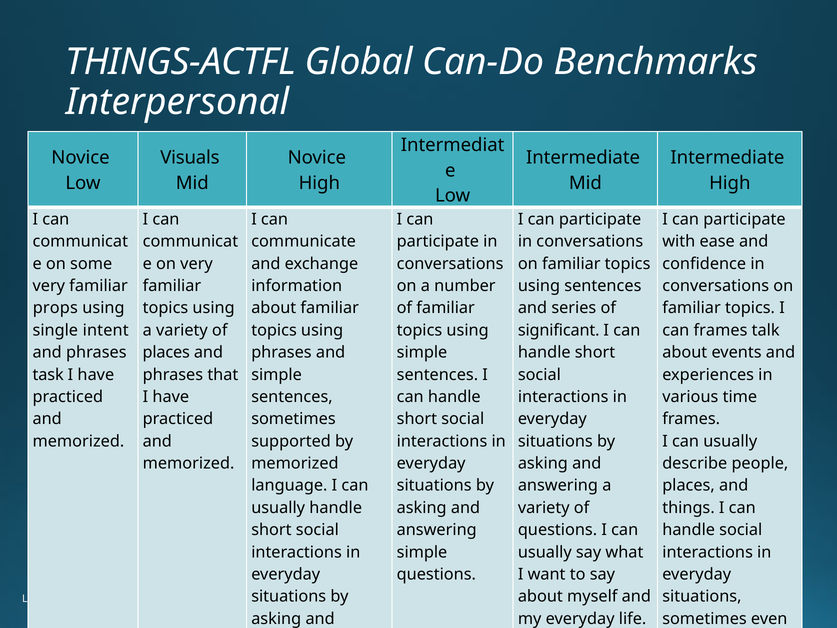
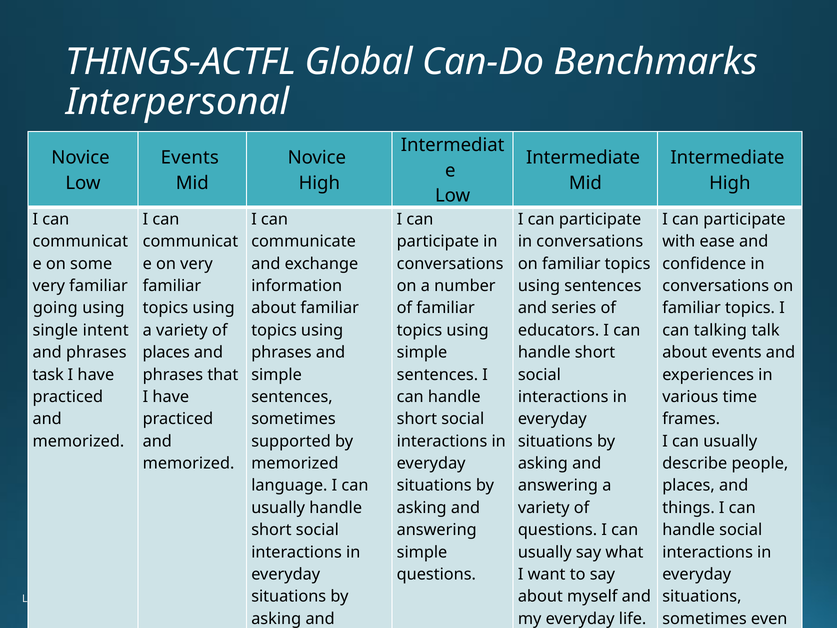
Visuals: Visuals -> Events (190, 158)
props: props -> going (55, 308)
significant: significant -> educators (559, 330)
can frames: frames -> talking (720, 330)
